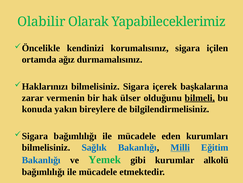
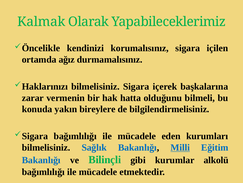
Olabilir: Olabilir -> Kalmak (41, 22)
ülser: ülser -> hatta (131, 97)
bilmeli underline: present -> none (200, 97)
Yemek: Yemek -> Bilinçli (105, 159)
